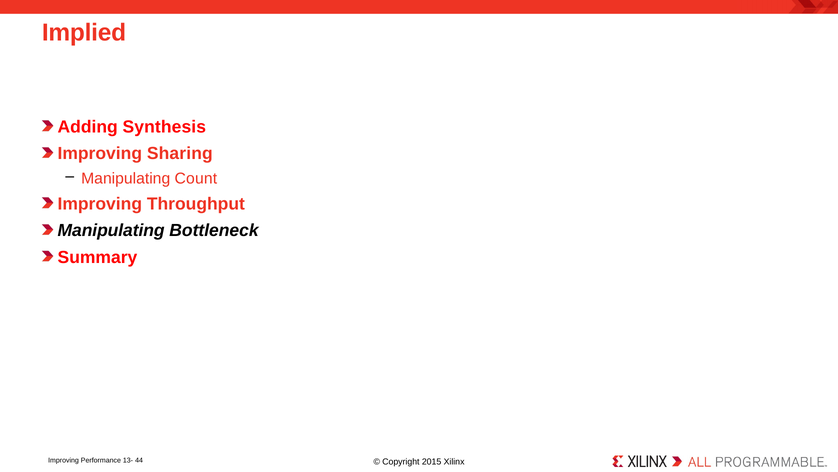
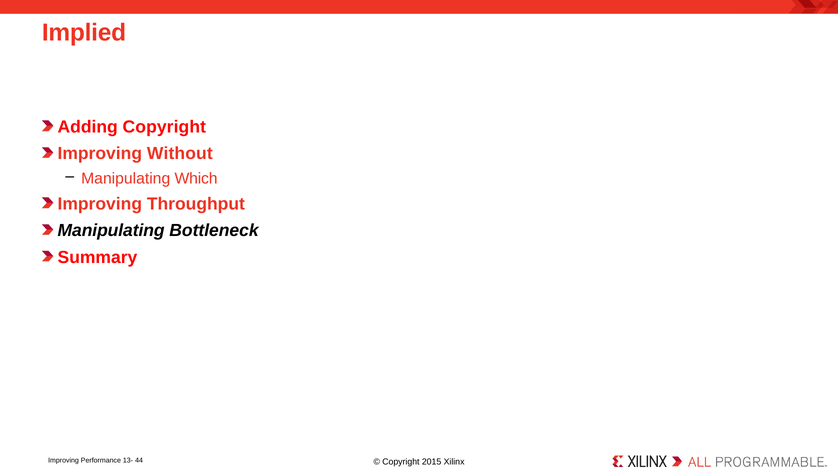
Adding Synthesis: Synthesis -> Copyright (164, 127)
Sharing: Sharing -> Without (180, 153)
Count: Count -> Which (196, 178)
